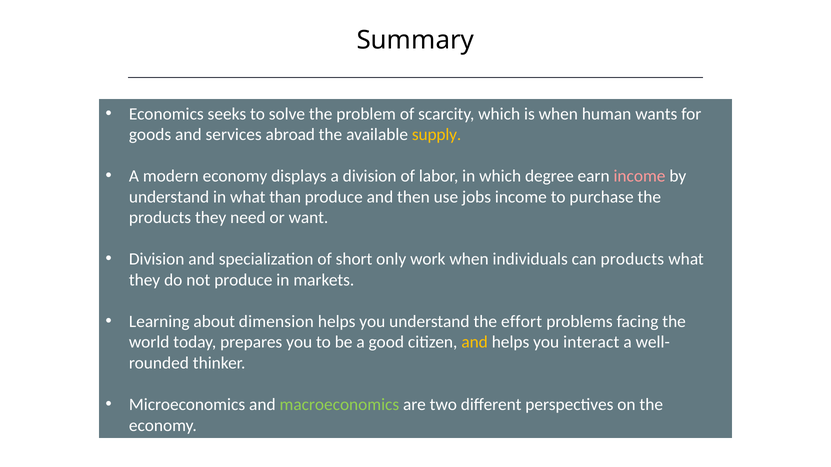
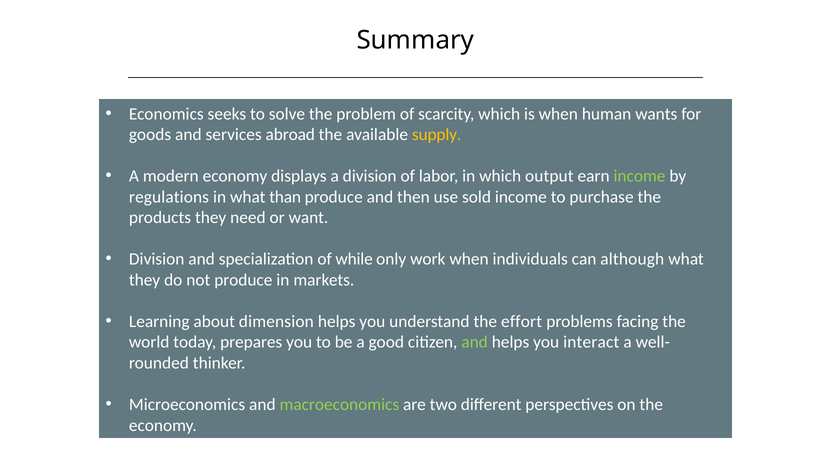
degree: degree -> output (549, 176)
income colour: pink -> light green (639, 176)
understand: understand -> regulations (169, 197)
jobs: jobs -> sold (477, 197)
short: short -> while (354, 259)
can products: products -> although (632, 259)
and colour: yellow -> light green (475, 343)
